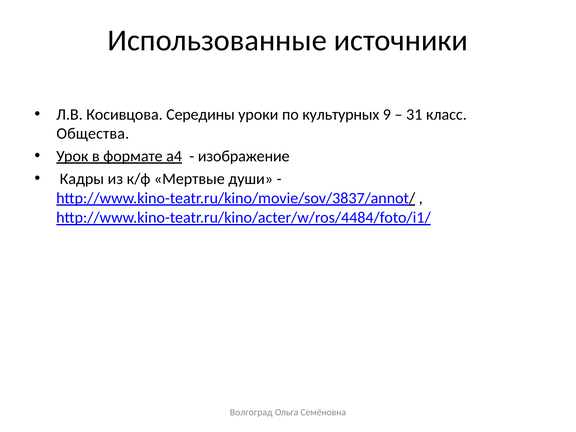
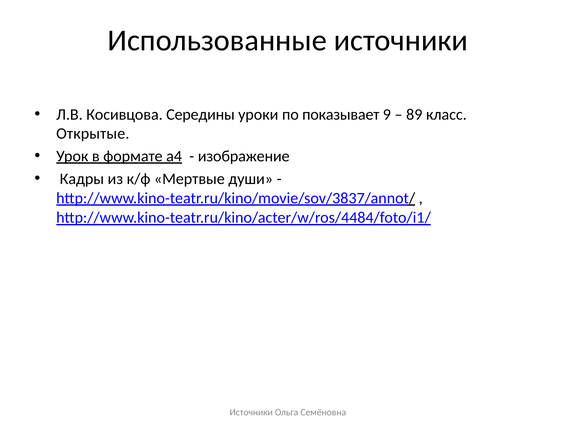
культурных: культурных -> показывает (341, 114)
31: 31 -> 89 (414, 114)
Общества: Общества -> Открытые (93, 134)
Волгоград: Волгоград -> Источники (251, 412)
